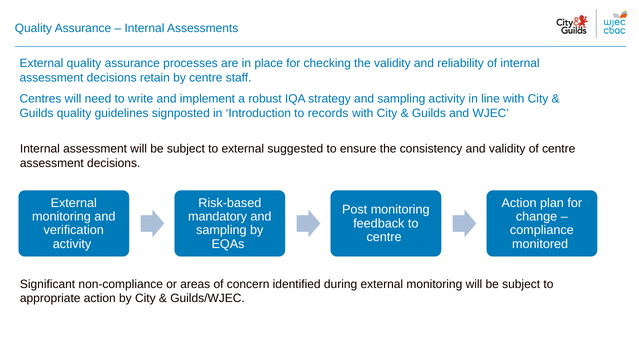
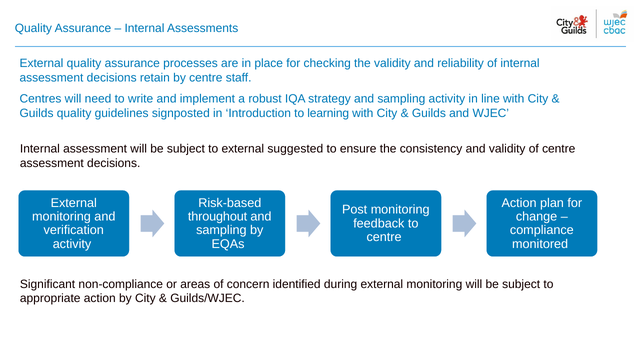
records: records -> learning (328, 113)
mandatory: mandatory -> throughout (218, 216)
